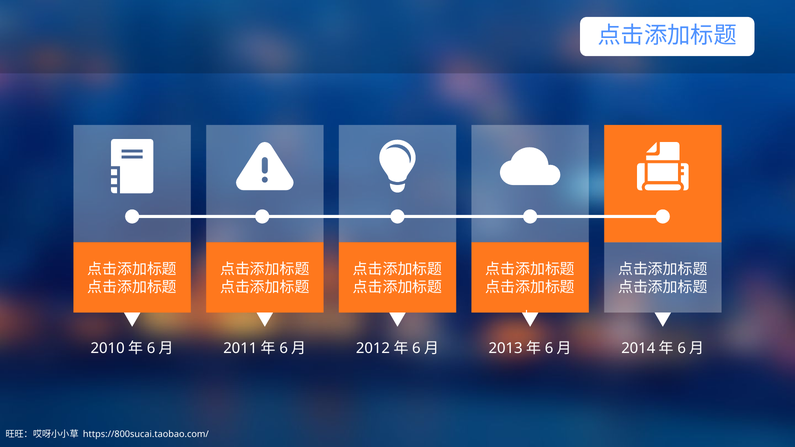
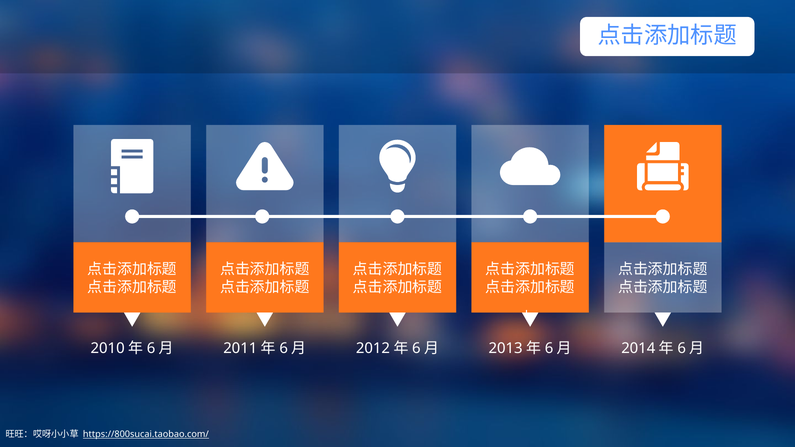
https://800sucai.taobao.com/ underline: none -> present (146, 435)
